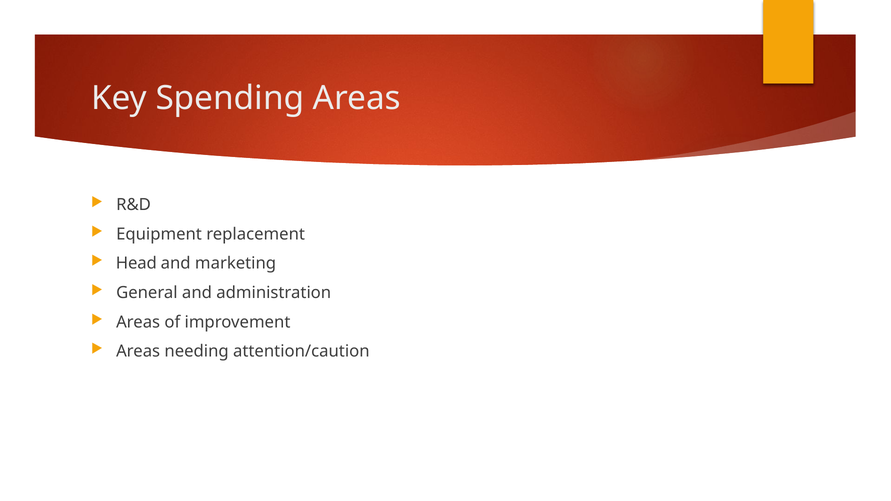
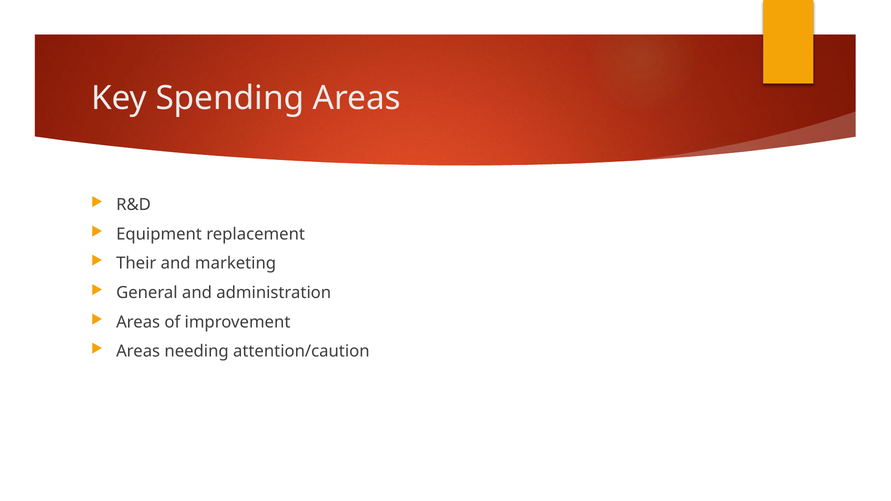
Head: Head -> Their (136, 263)
